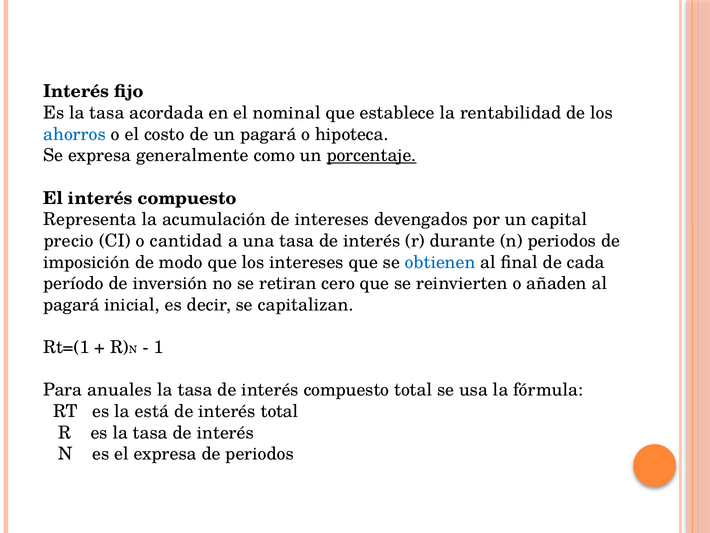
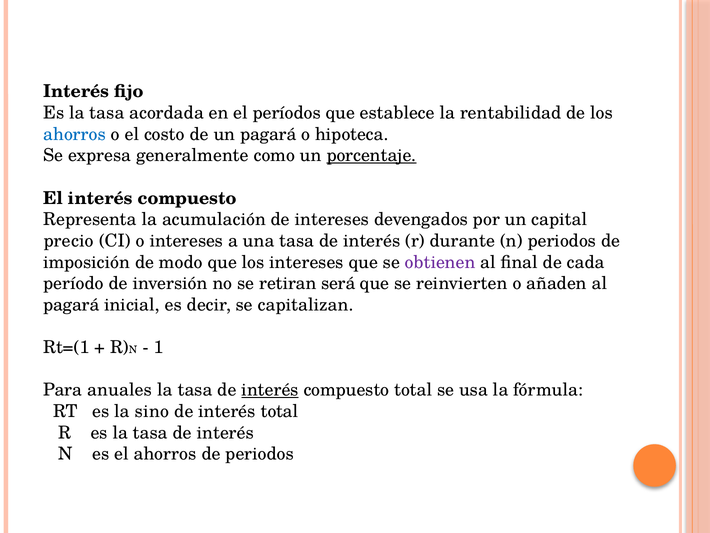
nominal: nominal -> períodos (287, 113)
o cantidad: cantidad -> intereses (186, 241)
obtienen colour: blue -> purple (440, 262)
cero: cero -> será (338, 283)
interés underline: none -> present (270, 390)
está: está -> sino (152, 411)
el expresa: expresa -> ahorros (165, 454)
